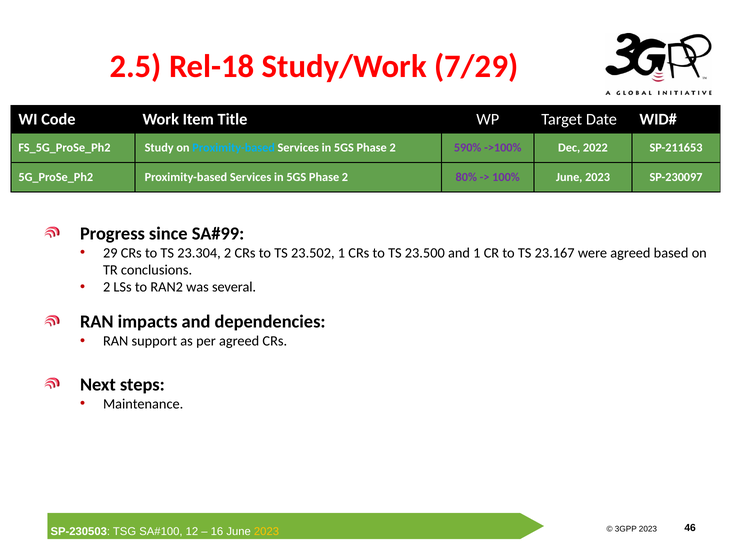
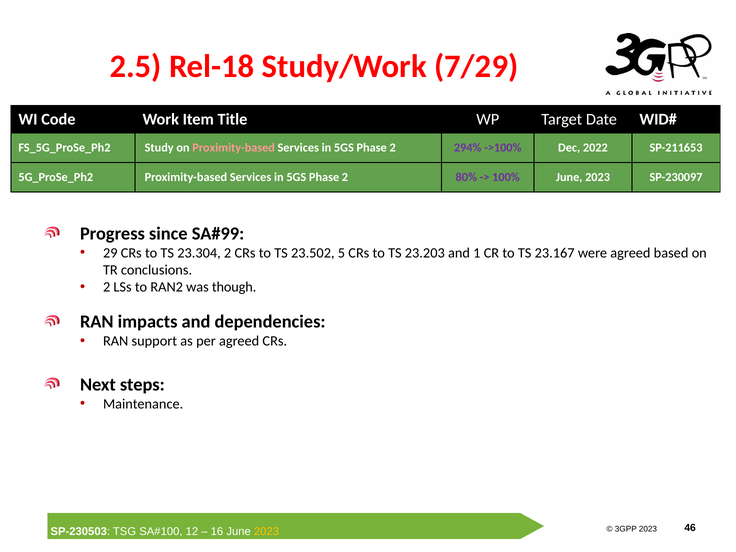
Proximity-based colour: light blue -> pink (234, 148)
590%: 590% -> 294% (468, 148)
23.502 1: 1 -> 5 (341, 253)
23.500: 23.500 -> 23.203 (425, 253)
several: several -> though (234, 287)
